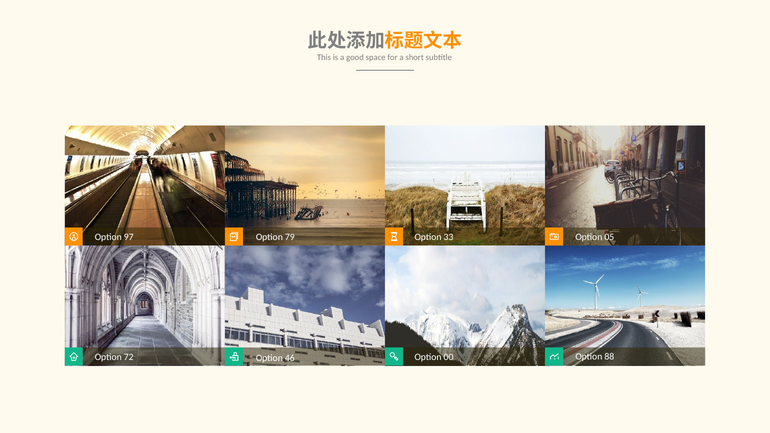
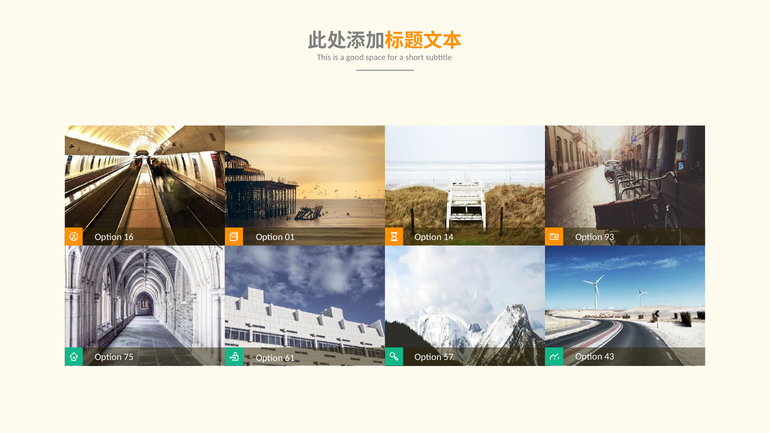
97: 97 -> 16 (129, 237)
79: 79 -> 01 (290, 237)
33: 33 -> 14 (449, 237)
05: 05 -> 93 (609, 237)
88: 88 -> 43 (609, 357)
00: 00 -> 57 (449, 357)
72: 72 -> 75 (129, 357)
46: 46 -> 61 (290, 358)
